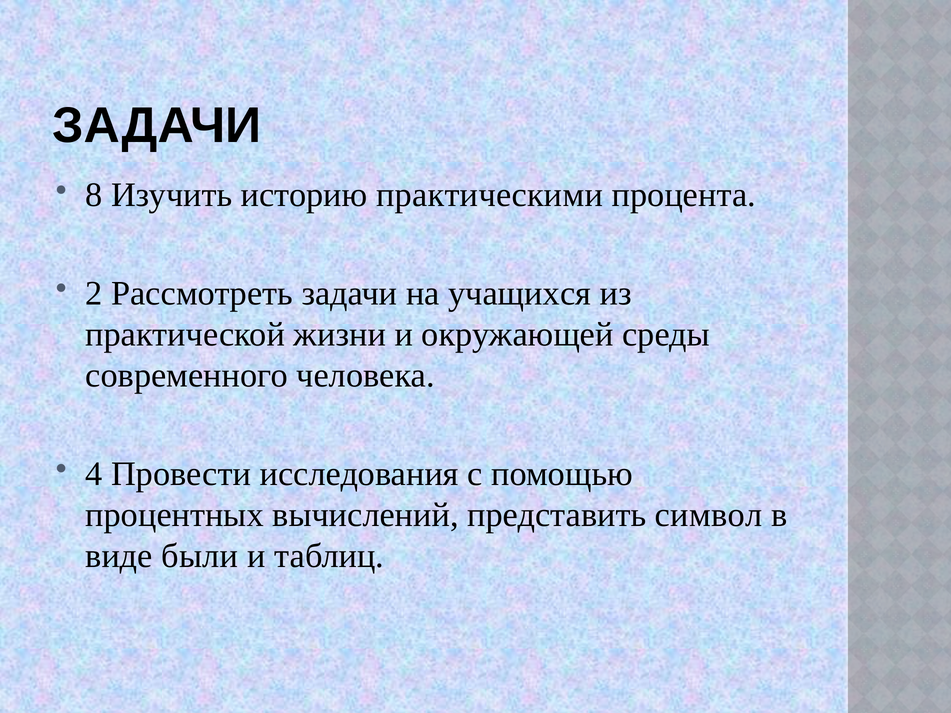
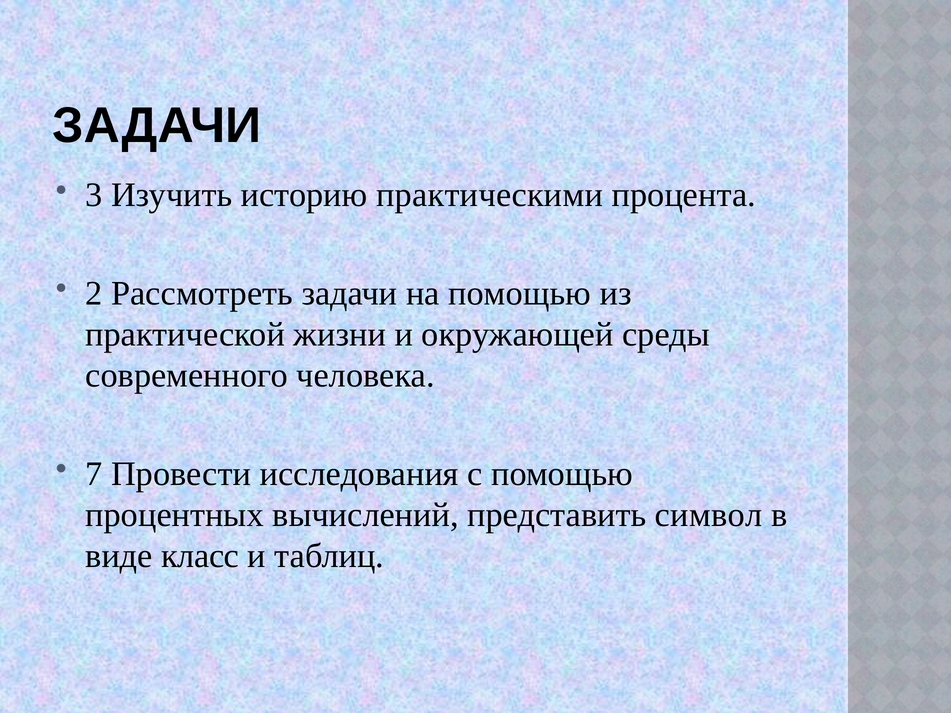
8: 8 -> 3 (94, 195)
на учащихся: учащихся -> помощью (520, 293)
4: 4 -> 7 (94, 474)
были: были -> класс (200, 556)
